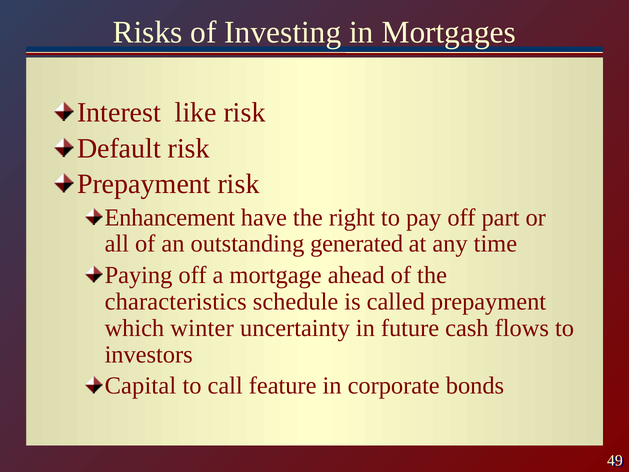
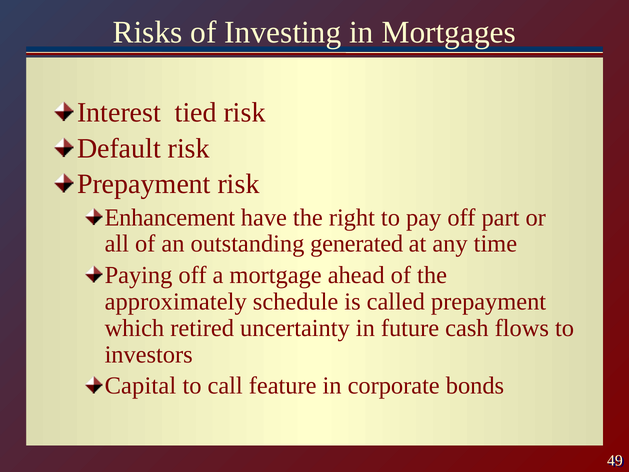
like: like -> tied (196, 112)
characteristics: characteristics -> approximately (176, 301)
winter: winter -> retired (202, 328)
